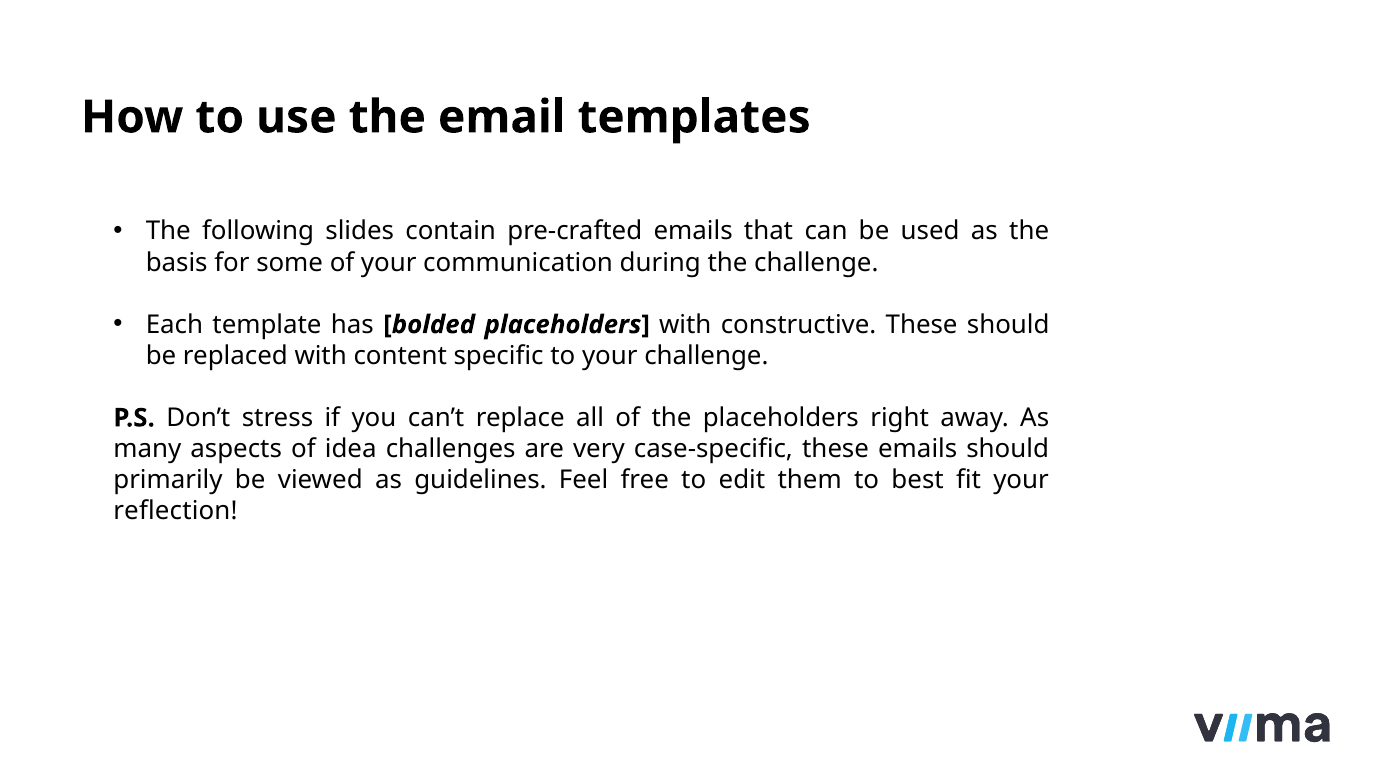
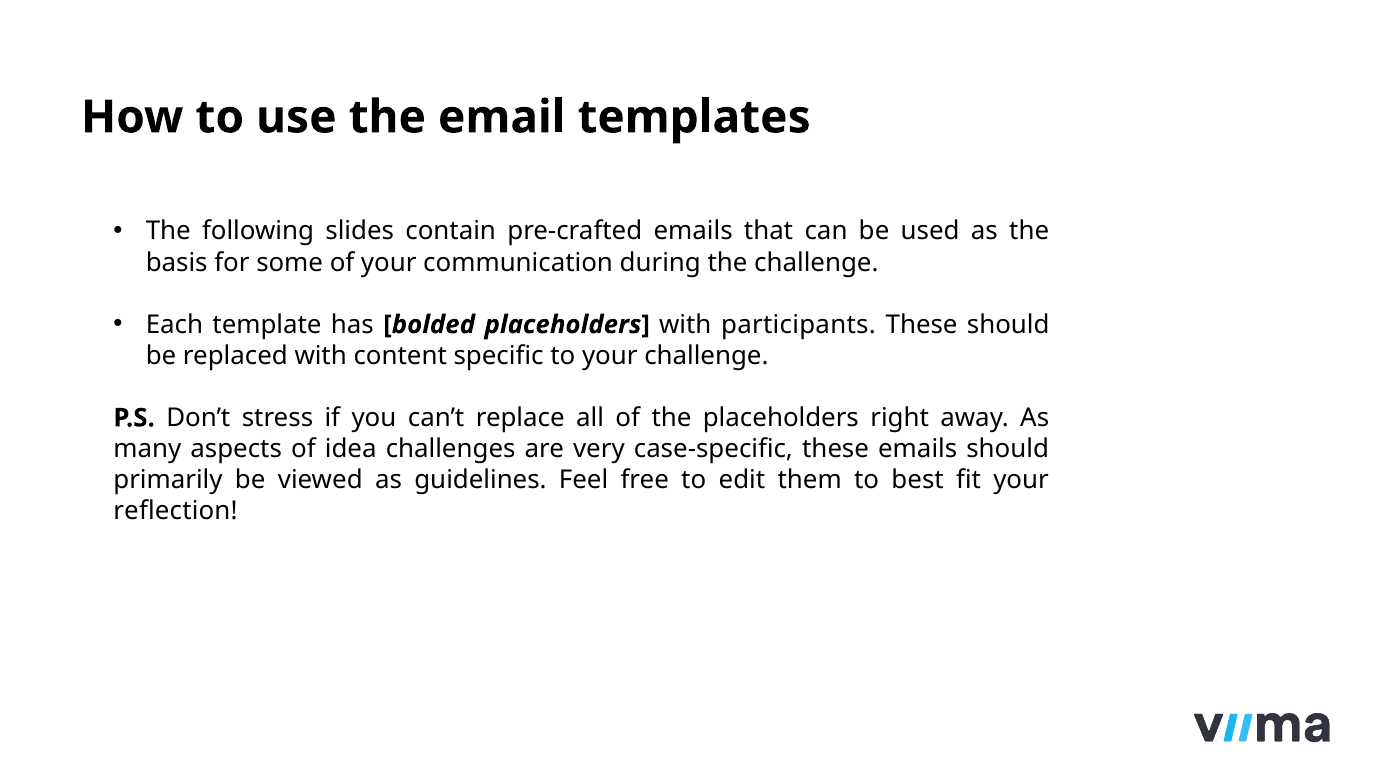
constructive: constructive -> participants (798, 325)
